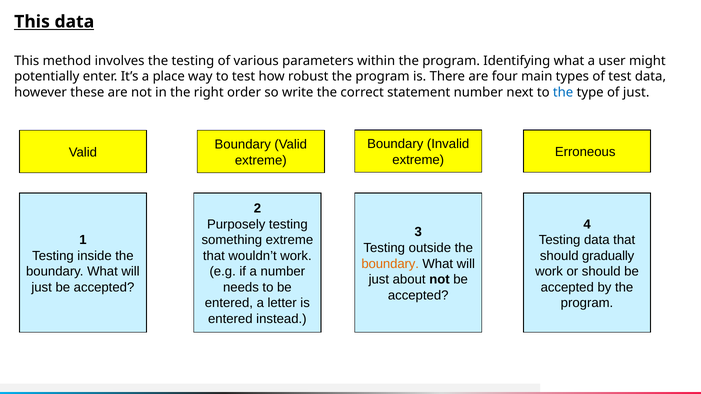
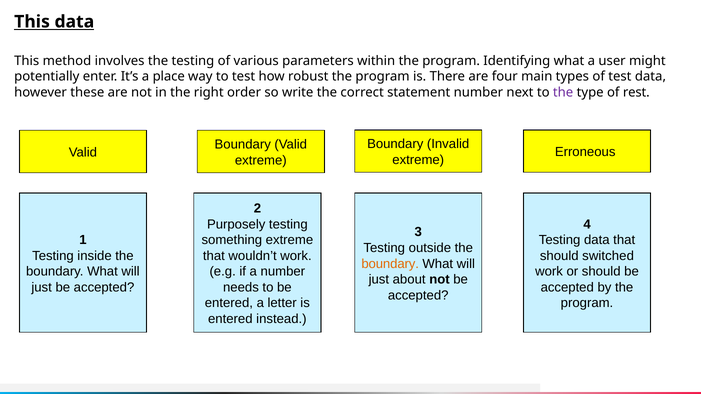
the colour: blue -> purple (563, 92)
of just: just -> rest (636, 92)
gradually: gradually -> switched (608, 256)
